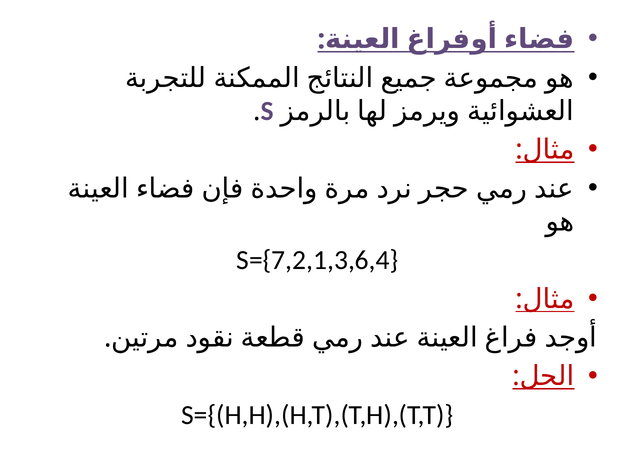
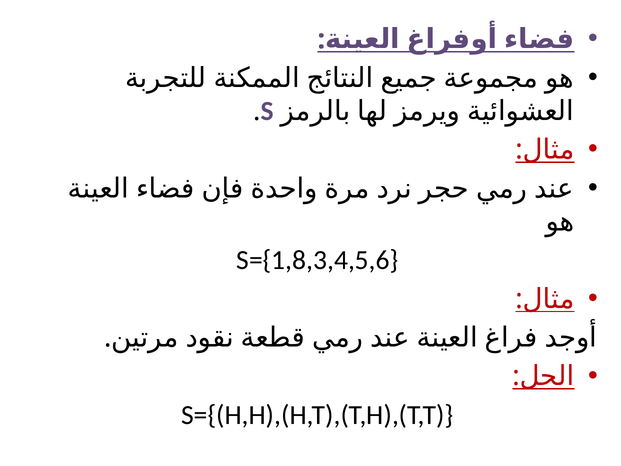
S={7,2,1,3,6,4: S={7,2,1,3,6,4 -> S={1,8,3,4,5,6 (317, 260)
